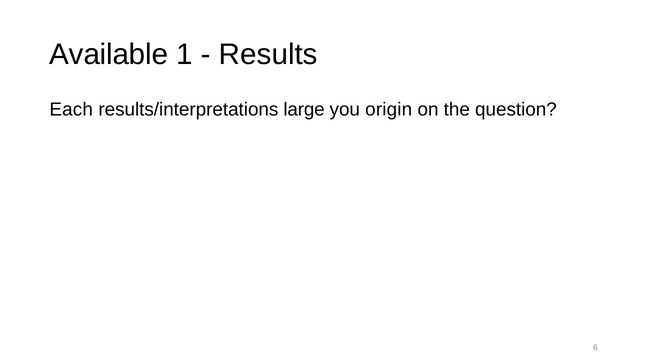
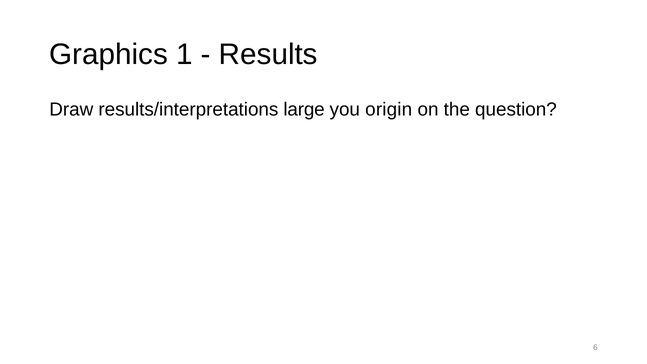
Available: Available -> Graphics (109, 54)
Each: Each -> Draw (71, 109)
